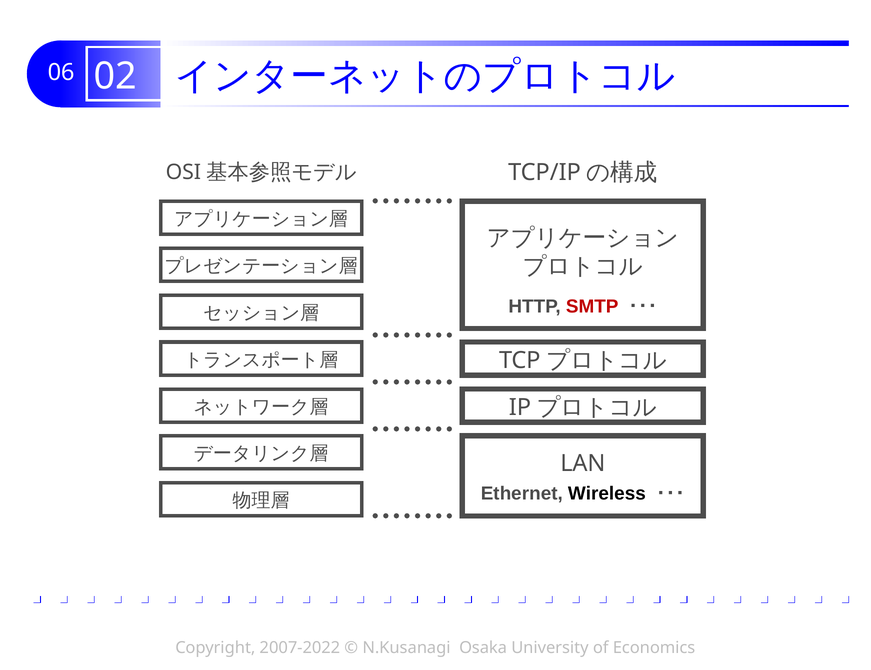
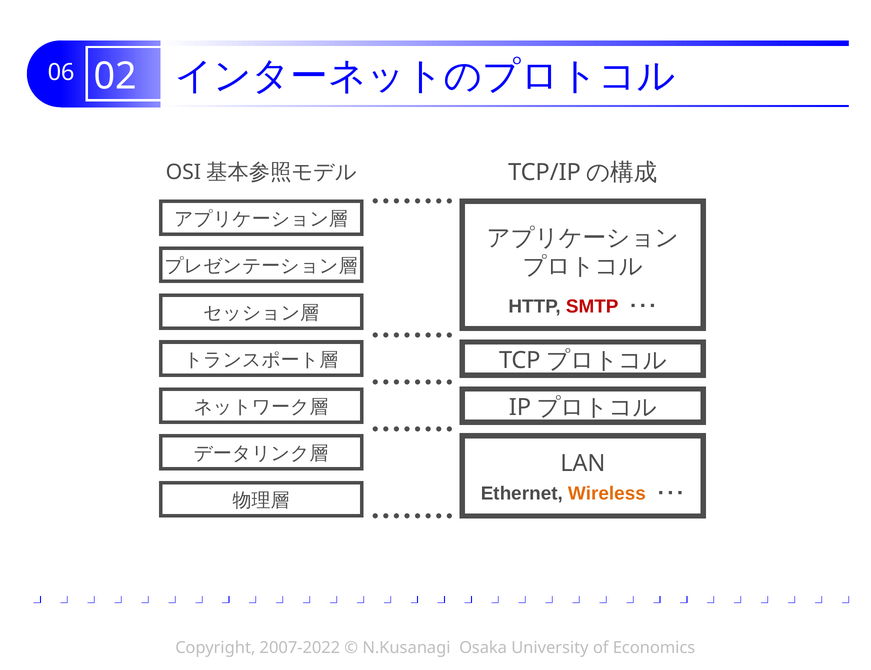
Wireless colour: black -> orange (607, 494)
